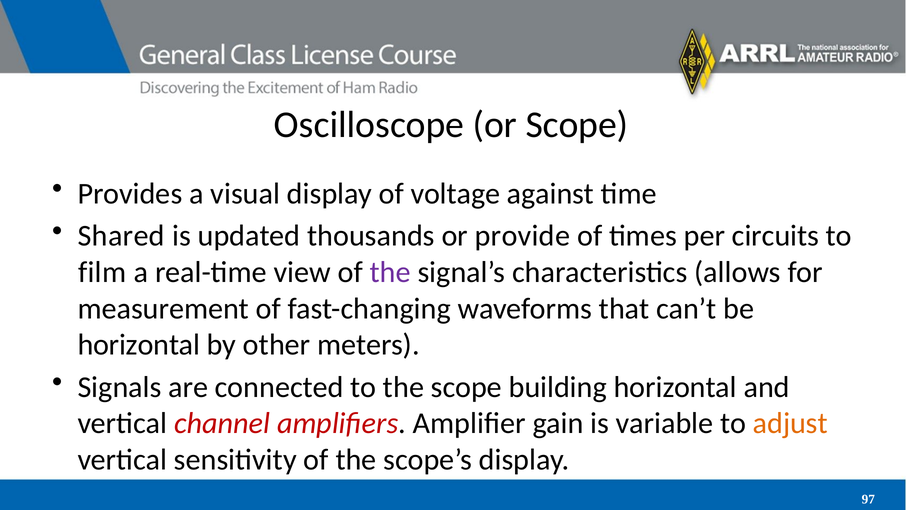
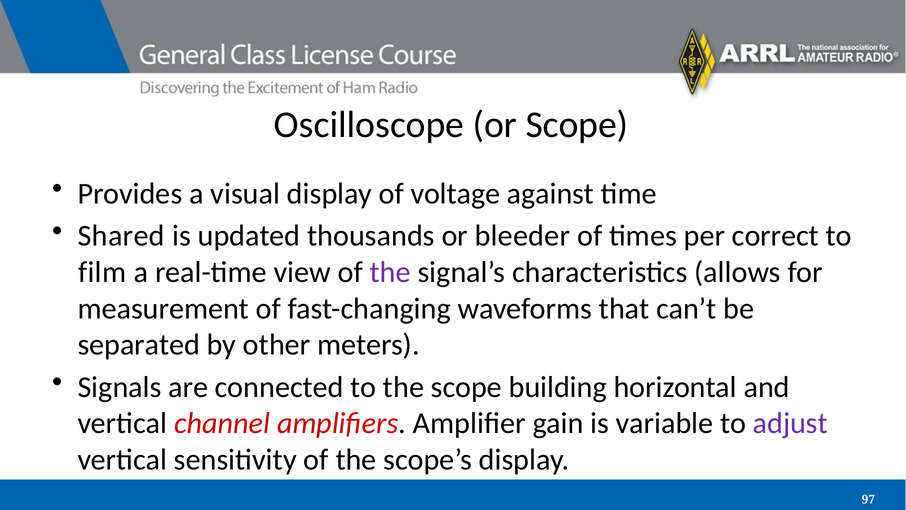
provide: provide -> bleeder (522, 236)
circuits: circuits -> correct (776, 236)
horizontal: horizontal -> separated (139, 345)
adjust colour: orange -> purple (790, 423)
